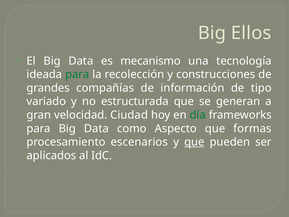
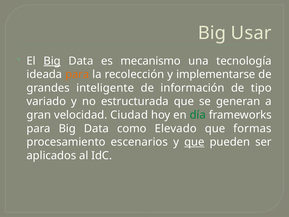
Ellos: Ellos -> Usar (251, 33)
Big underline: none -> present (52, 61)
para colour: green -> orange (77, 74)
construcciones: construcciones -> implementarse (216, 74)
compañías: compañías -> inteligente (105, 88)
Aspecto: Aspecto -> Elevado (176, 128)
